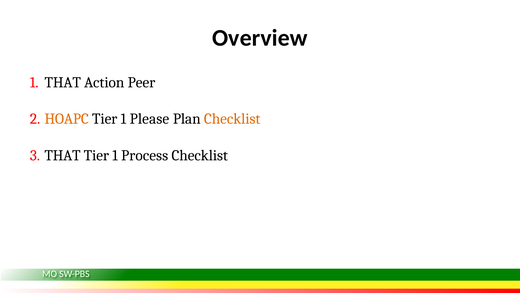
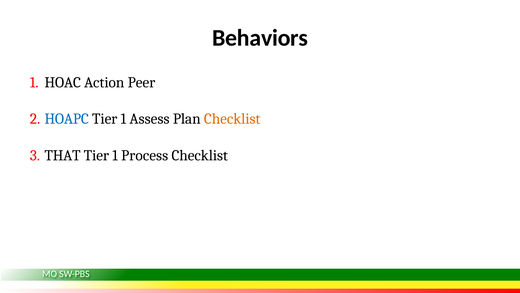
Overview: Overview -> Behaviors (260, 38)
1 THAT: THAT -> HOAC (63, 82)
HOAPC colour: orange -> blue (67, 119)
Please: Please -> Assess (149, 119)
